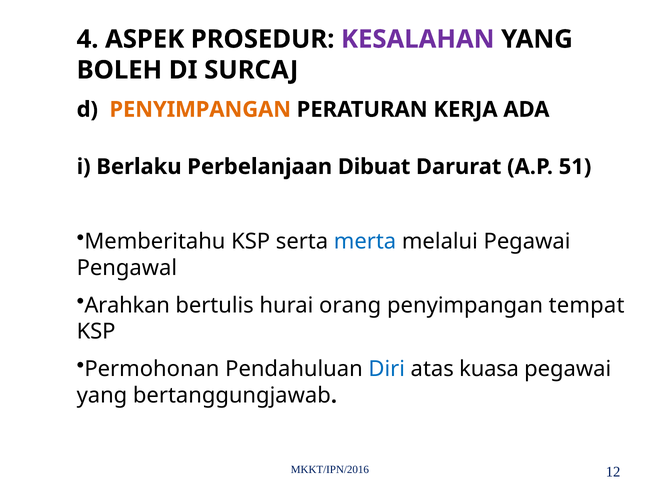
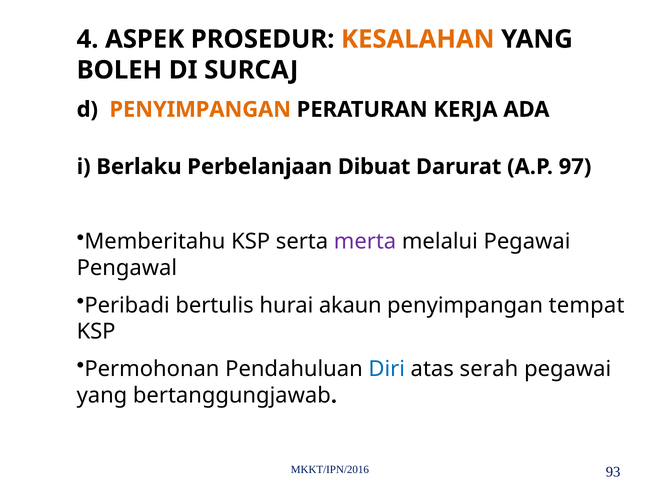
KESALAHAN colour: purple -> orange (418, 39)
51: 51 -> 97 (575, 167)
merta colour: blue -> purple (365, 241)
Arahkan: Arahkan -> Peribadi (127, 305)
orang: orang -> akaun (350, 305)
kuasa: kuasa -> serah (489, 369)
12: 12 -> 93 (613, 472)
